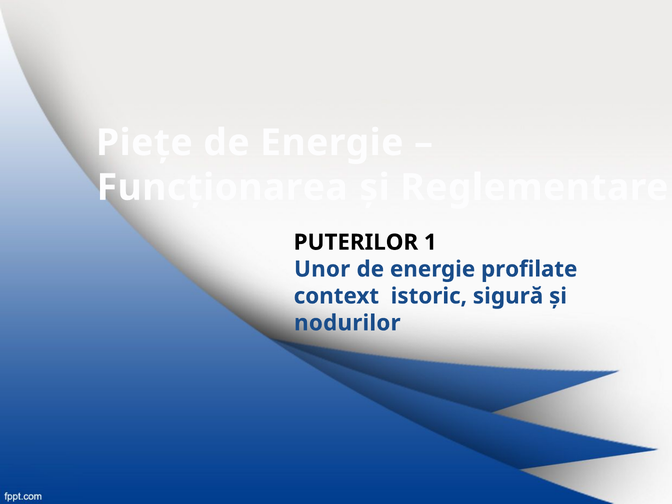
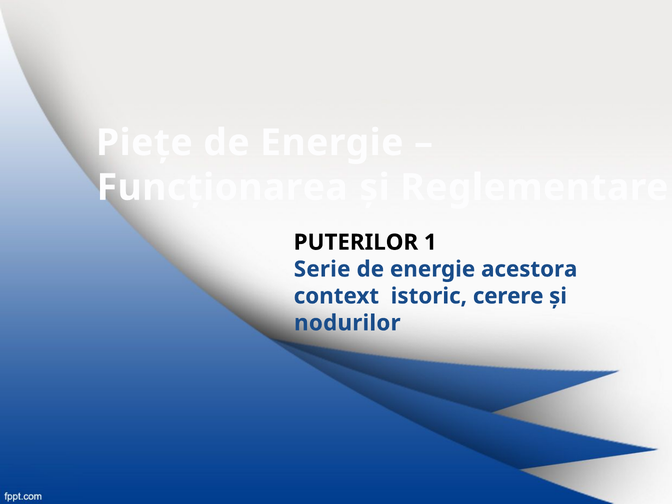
Unor: Unor -> Serie (322, 269)
profilate: profilate -> acestora (529, 269)
sigură: sigură -> cerere (508, 296)
